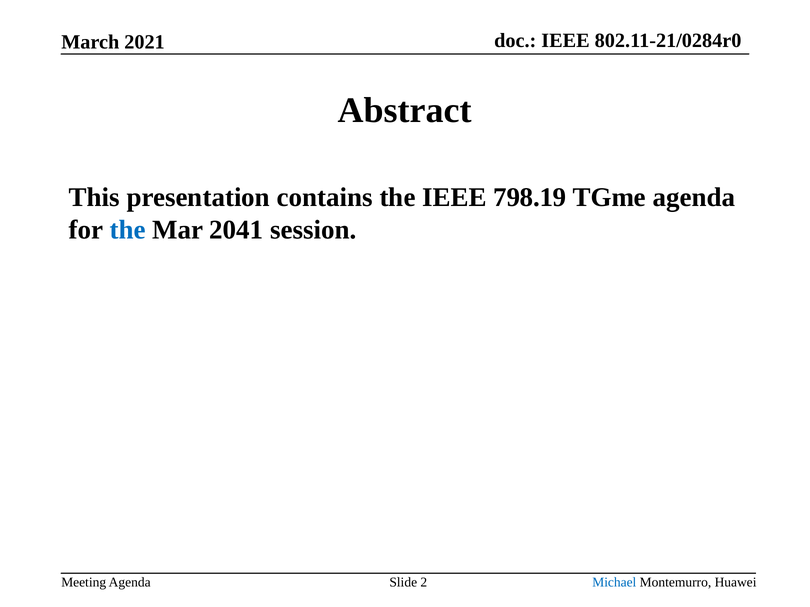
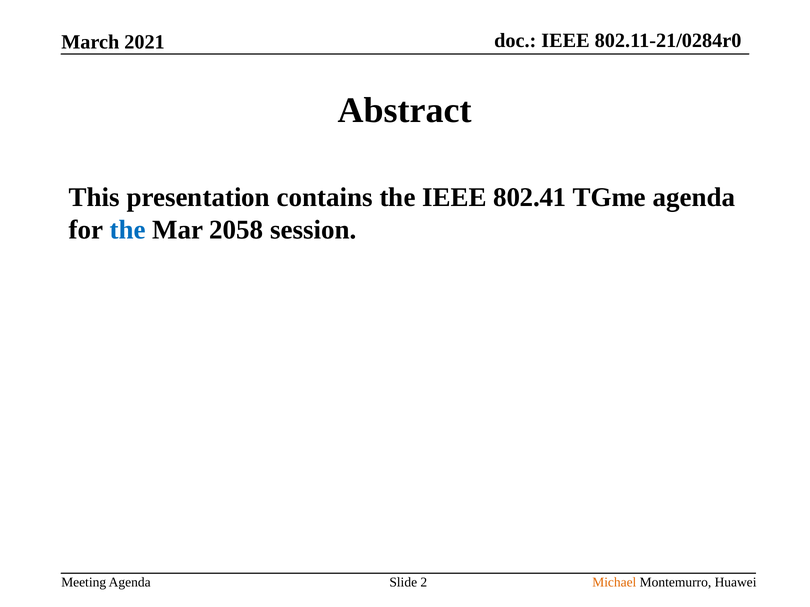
798.19: 798.19 -> 802.41 (530, 198)
2041: 2041 -> 2058 (236, 230)
Michael colour: blue -> orange (614, 583)
